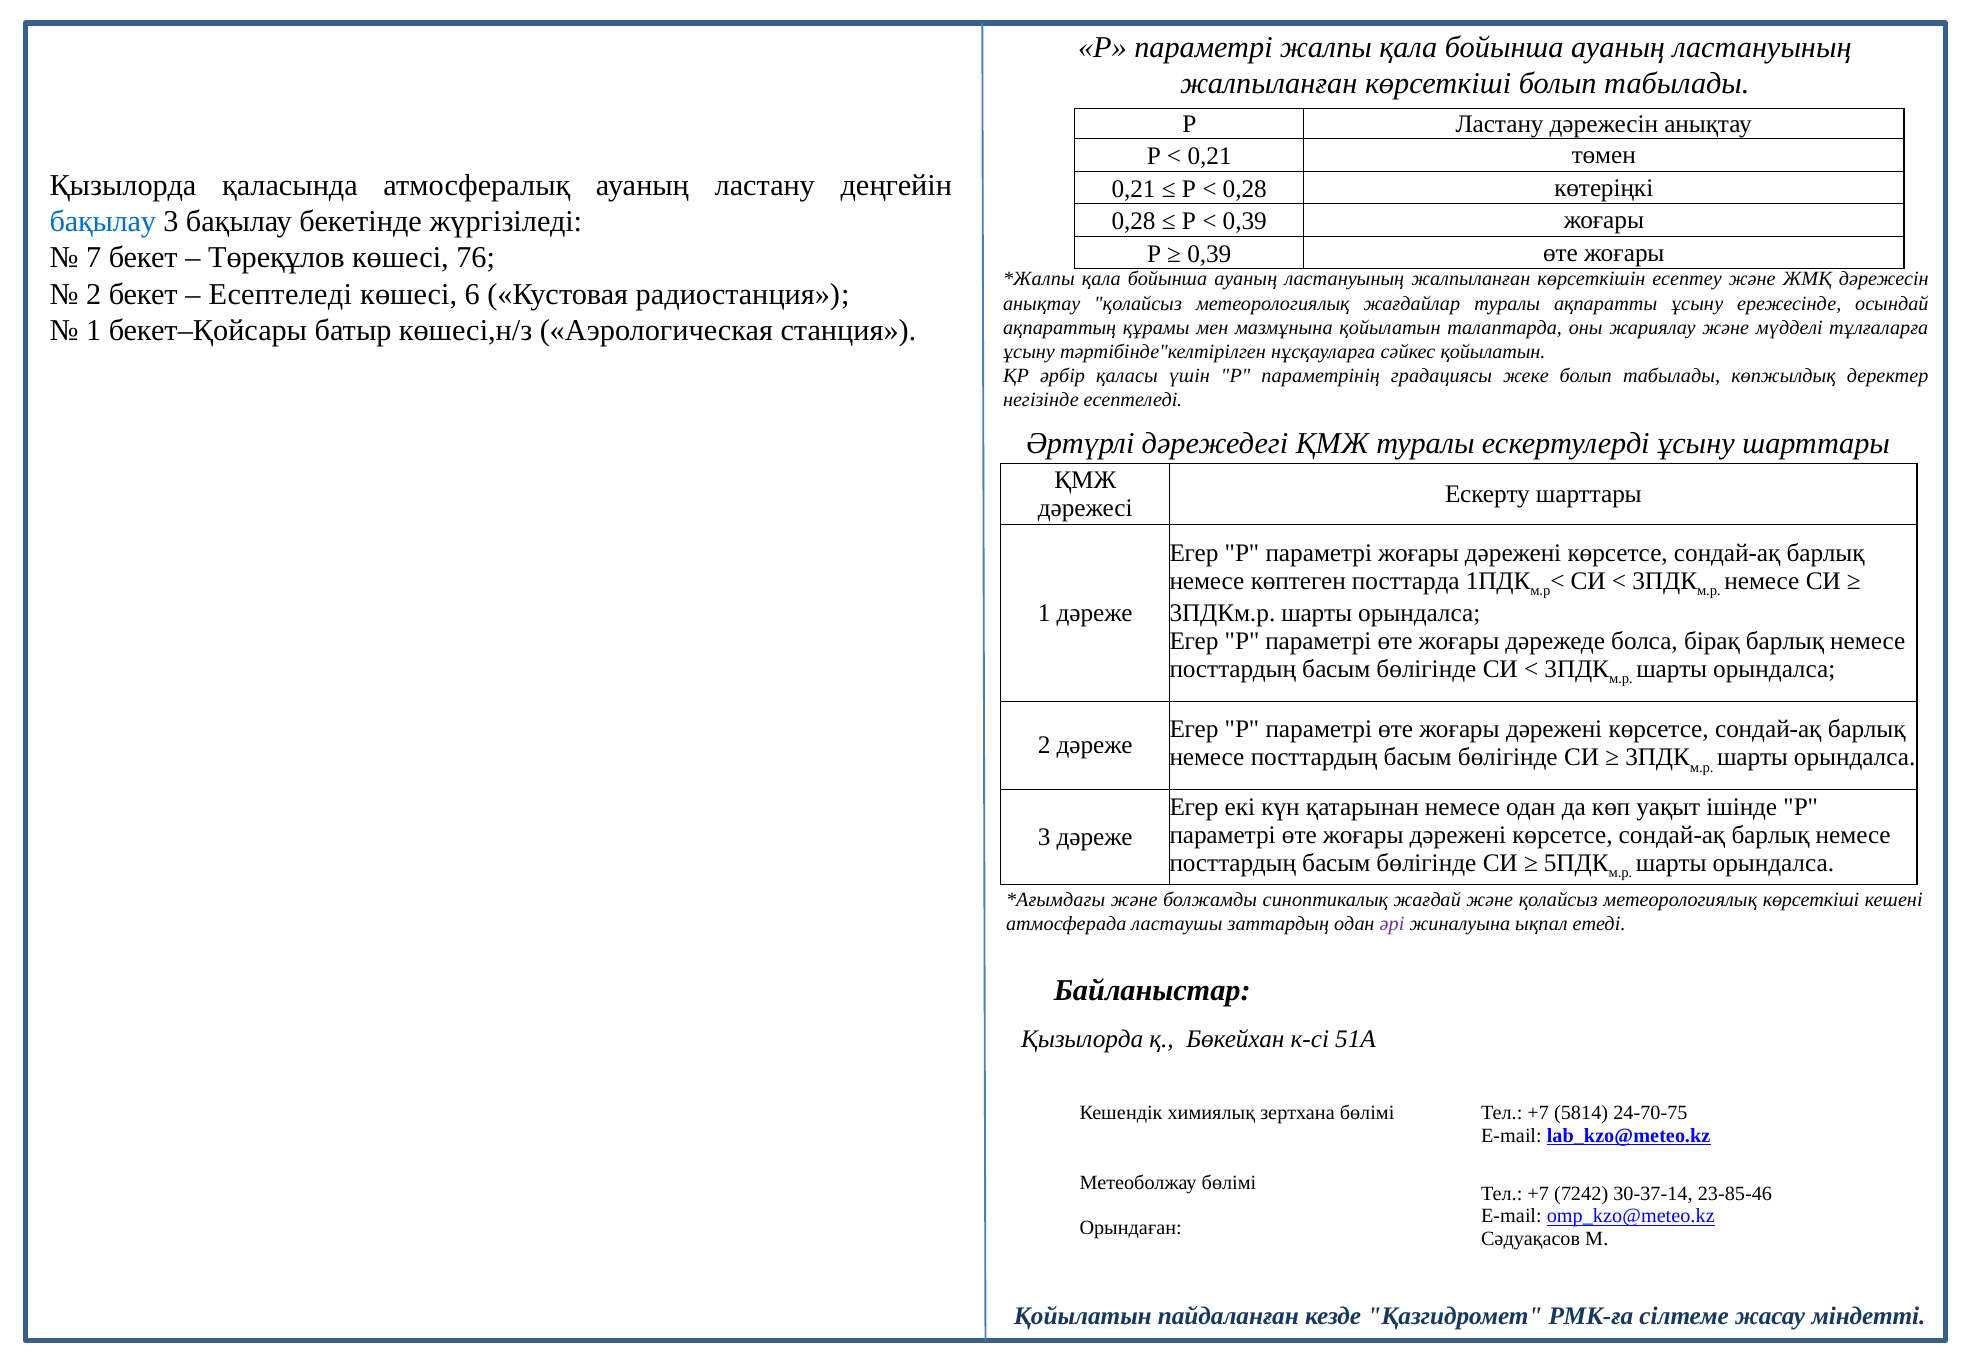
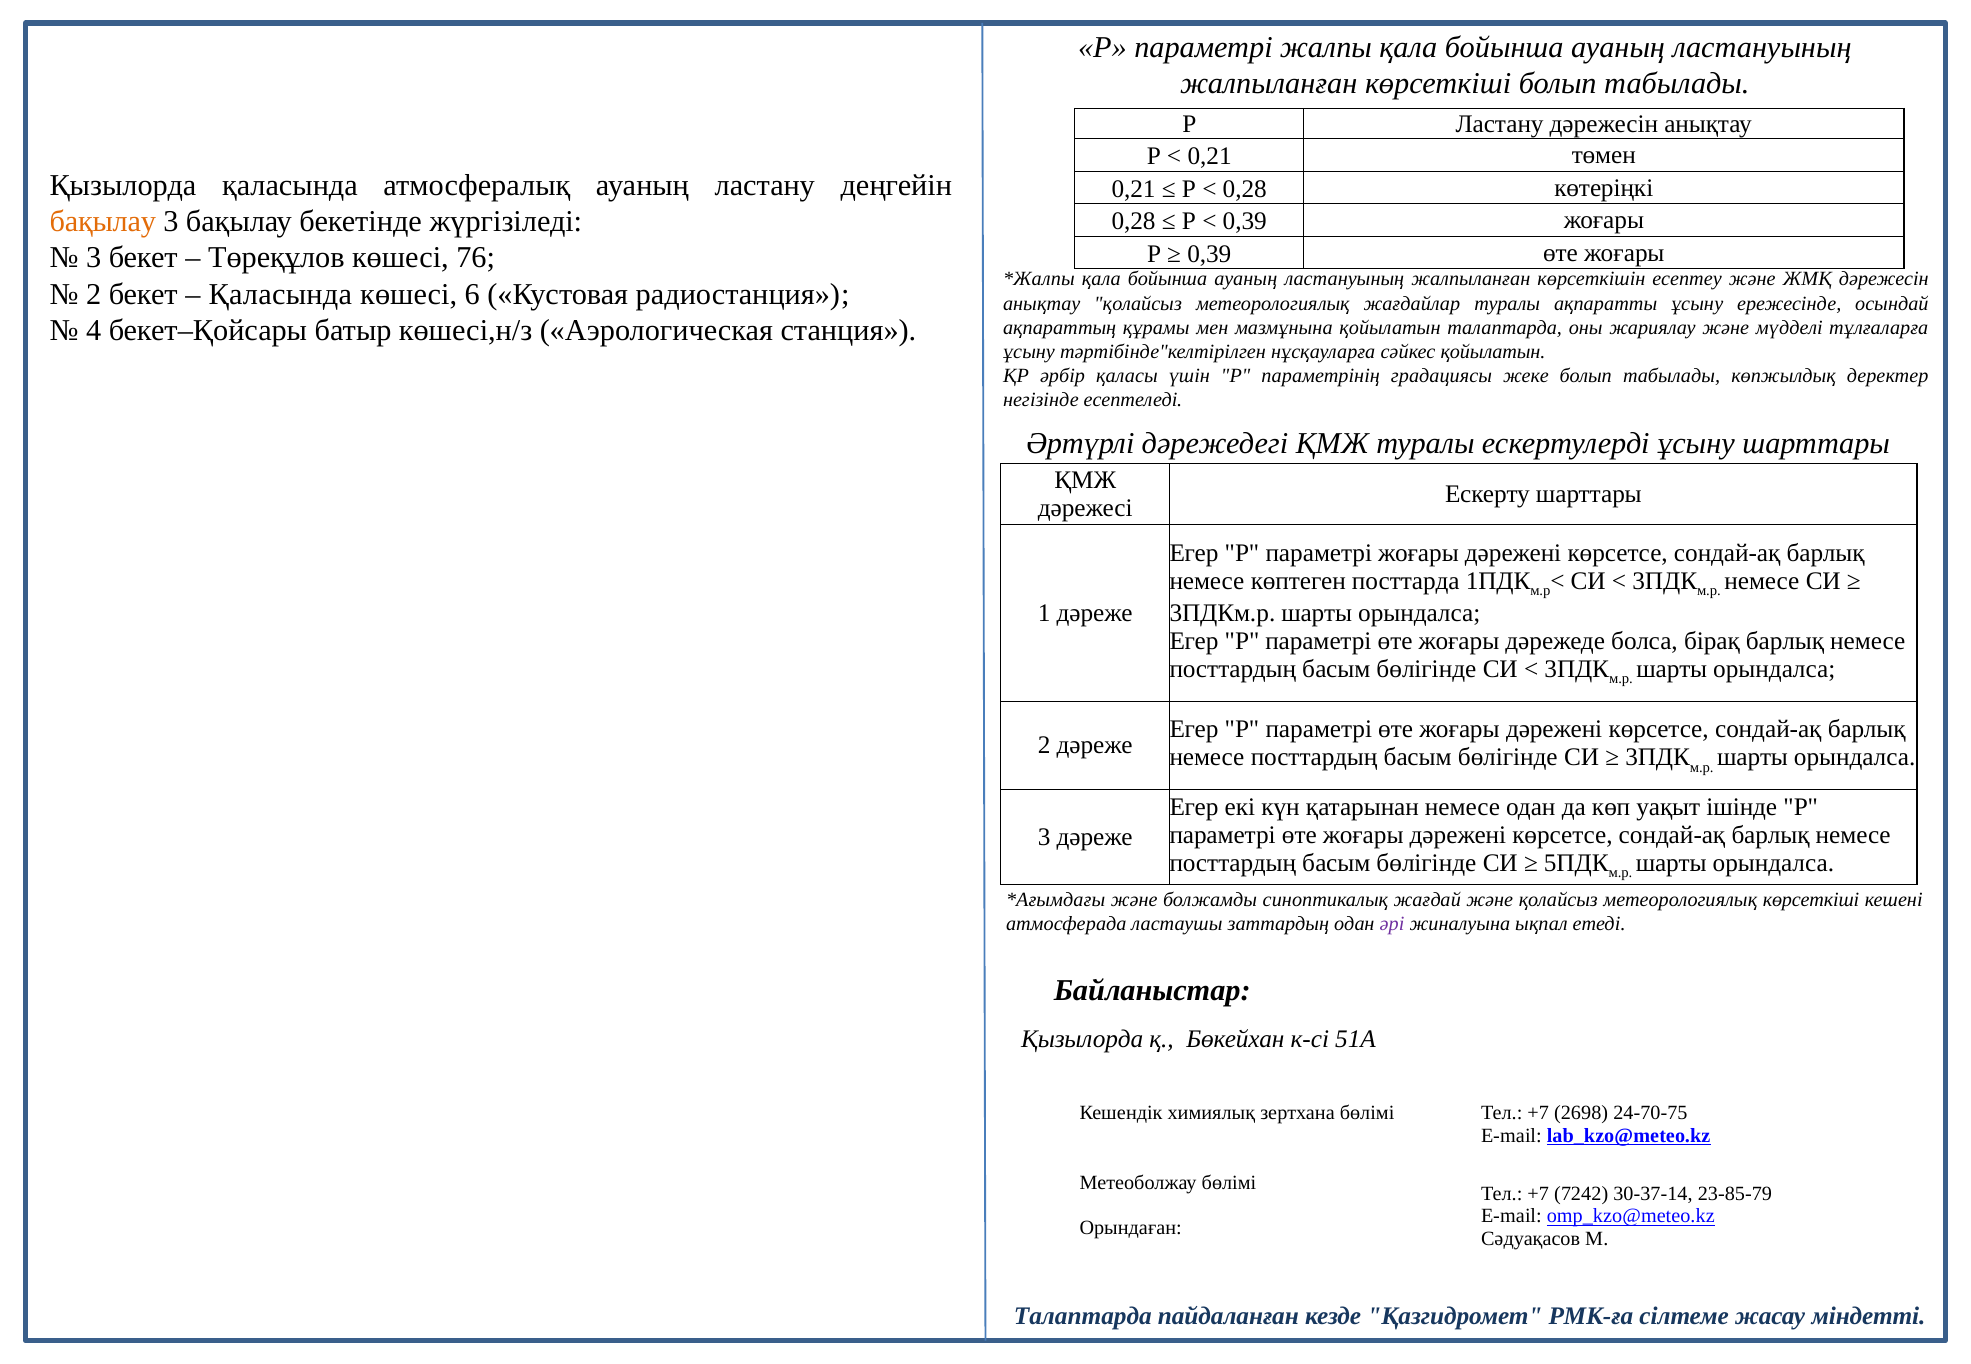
бақылау colour: blue -> orange (103, 222)
7: 7 -> 3 (94, 258)
Есептеледі: Есептеледі -> Қаласында (280, 294)
1: 1 -> 4 (94, 331)
5814: 5814 -> 2698 (1581, 1114)
23-85-46: 23-85-46 -> 23-85-79 (1735, 1194)
Қойылатын: Қойылатын -> Талаптарда (1083, 1316)
